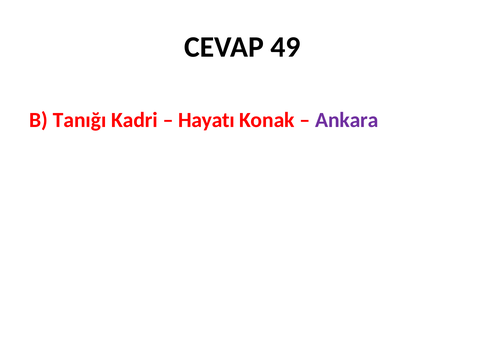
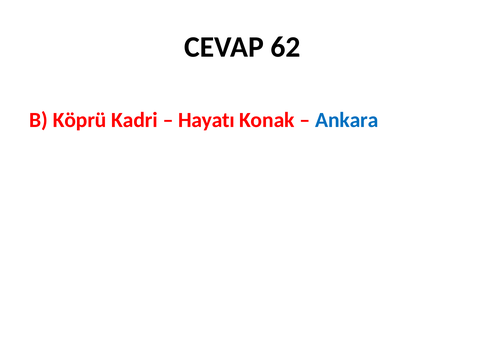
49: 49 -> 62 (286, 47)
Tanığı: Tanığı -> Köprü (80, 120)
Ankara colour: purple -> blue (347, 120)
